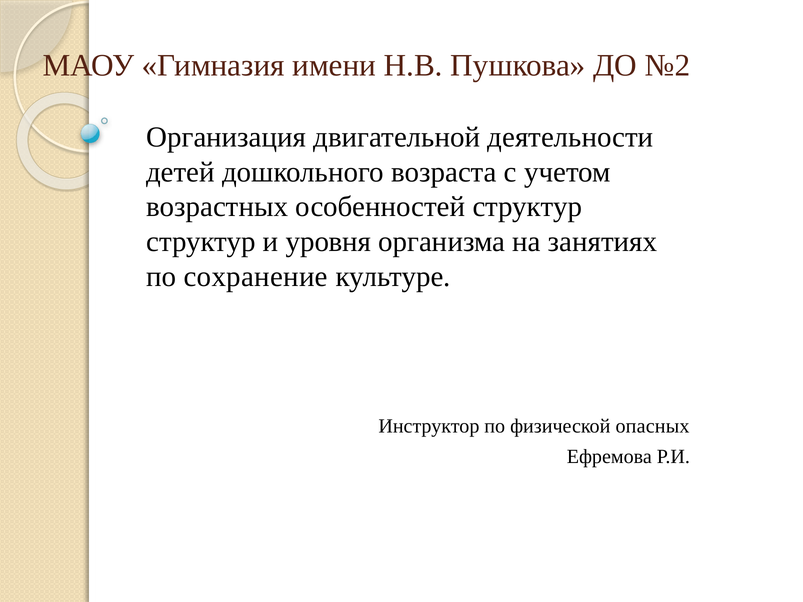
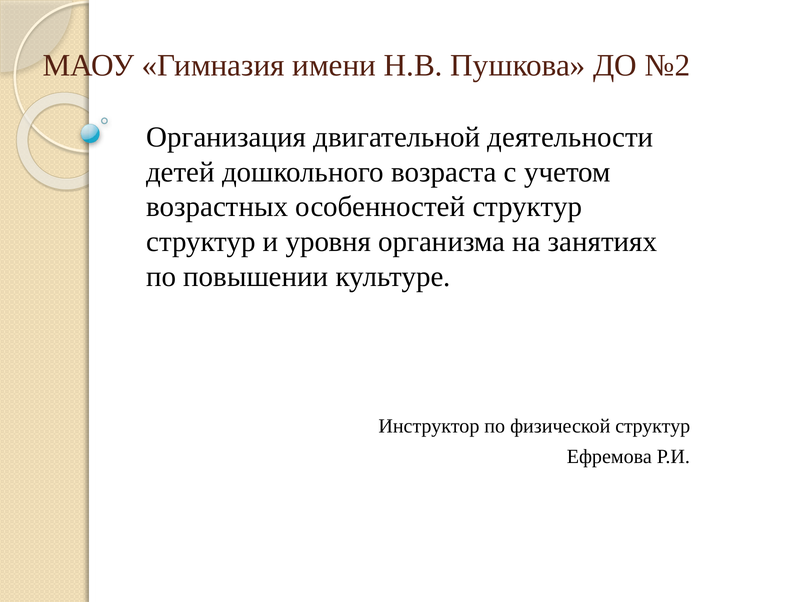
сохранение: сохранение -> повышении (256, 277)
физической опасных: опасных -> структур (653, 426)
